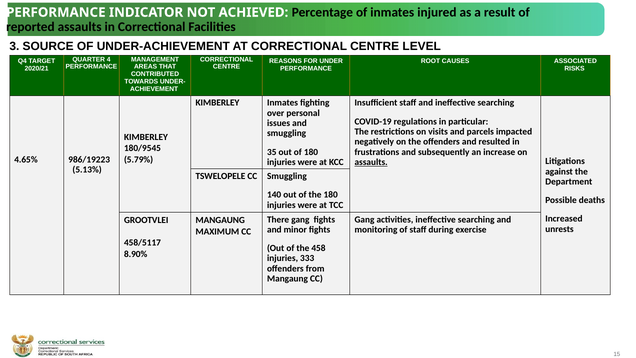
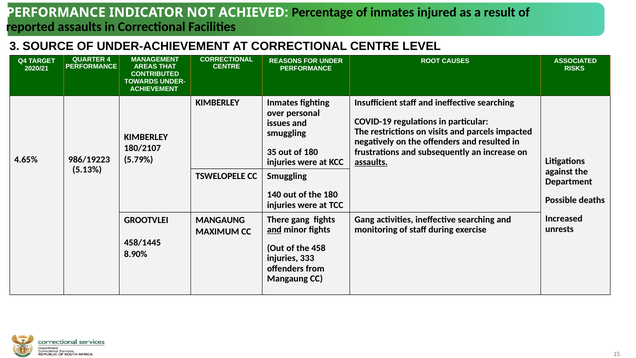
180/9545: 180/9545 -> 180/2107 (142, 148)
and underline: none -> present (274, 230)
458/5117: 458/5117 -> 458/1445 (142, 243)
